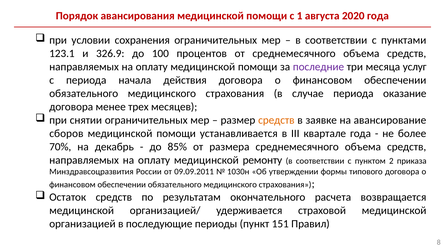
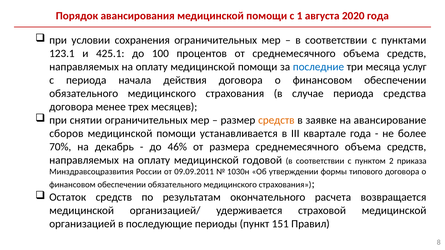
326.9: 326.9 -> 425.1 (110, 54)
последние colour: purple -> blue (318, 67)
оказание: оказание -> средства (405, 94)
85%: 85% -> 46% (177, 147)
ремонту: ремонту -> годовой (262, 160)
